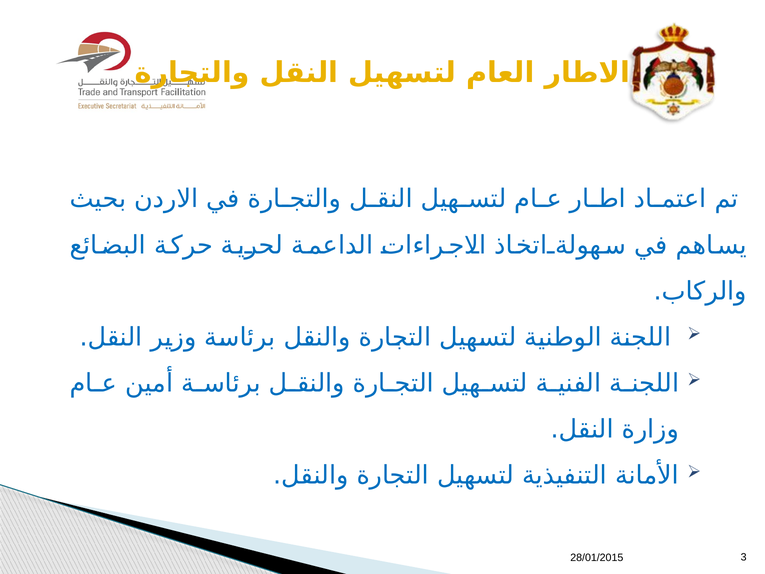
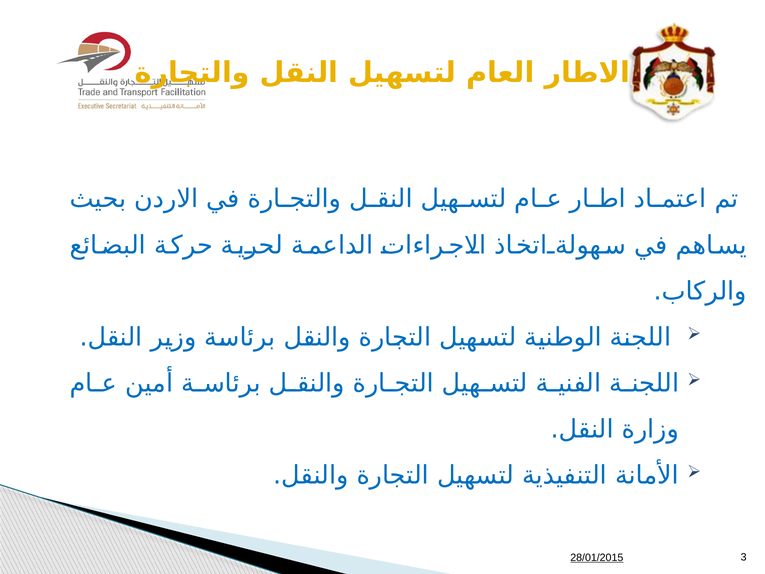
28/01/2015 underline: none -> present (597, 557)
